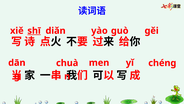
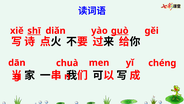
guò underline: none -> present (120, 31)
